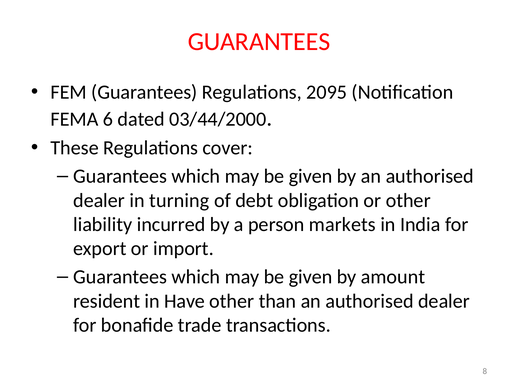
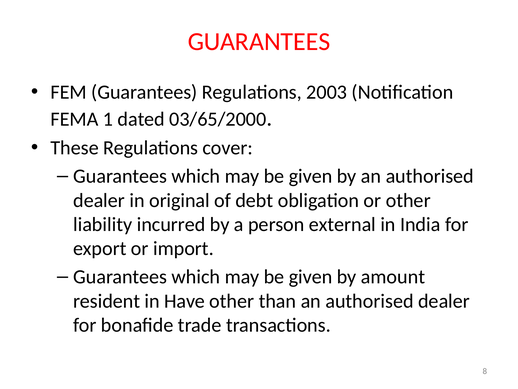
2095: 2095 -> 2003 (327, 92)
6: 6 -> 1 (108, 119)
03/44/2000: 03/44/2000 -> 03/65/2000 (218, 119)
turning: turning -> original (179, 200)
markets: markets -> external (342, 224)
